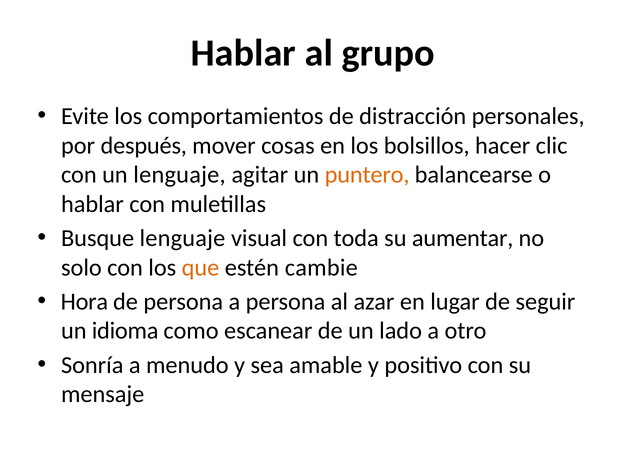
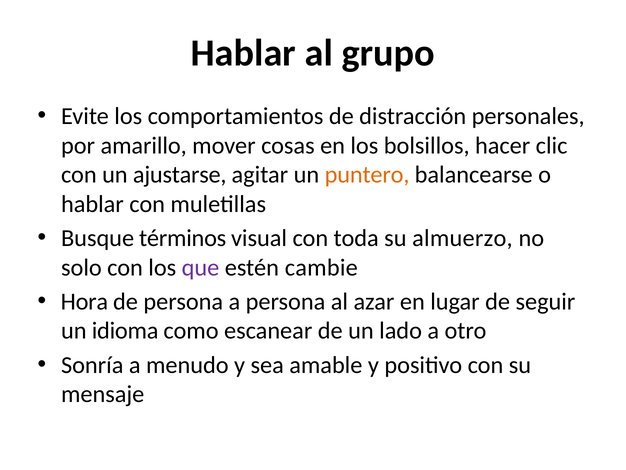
después: después -> amarillo (144, 145)
un lenguaje: lenguaje -> ajustarse (180, 175)
Busque lenguaje: lenguaje -> términos (183, 238)
aumentar: aumentar -> almuerzo (462, 238)
que colour: orange -> purple (200, 267)
